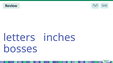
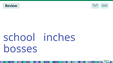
letters: letters -> school (19, 38)
